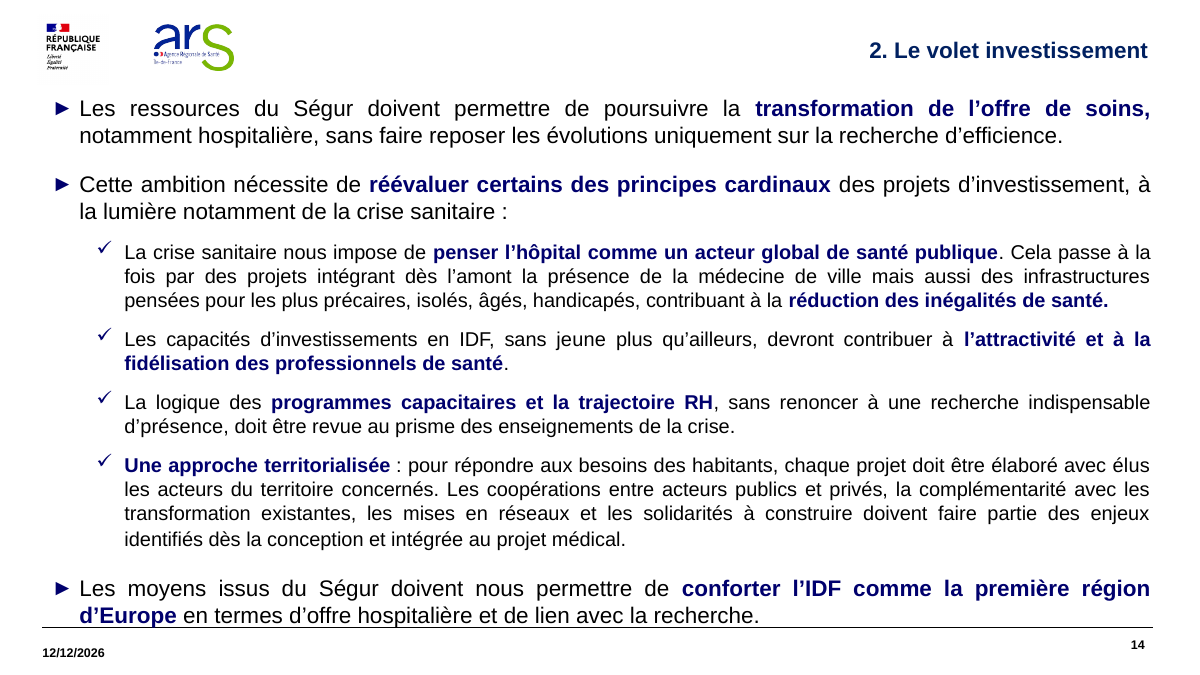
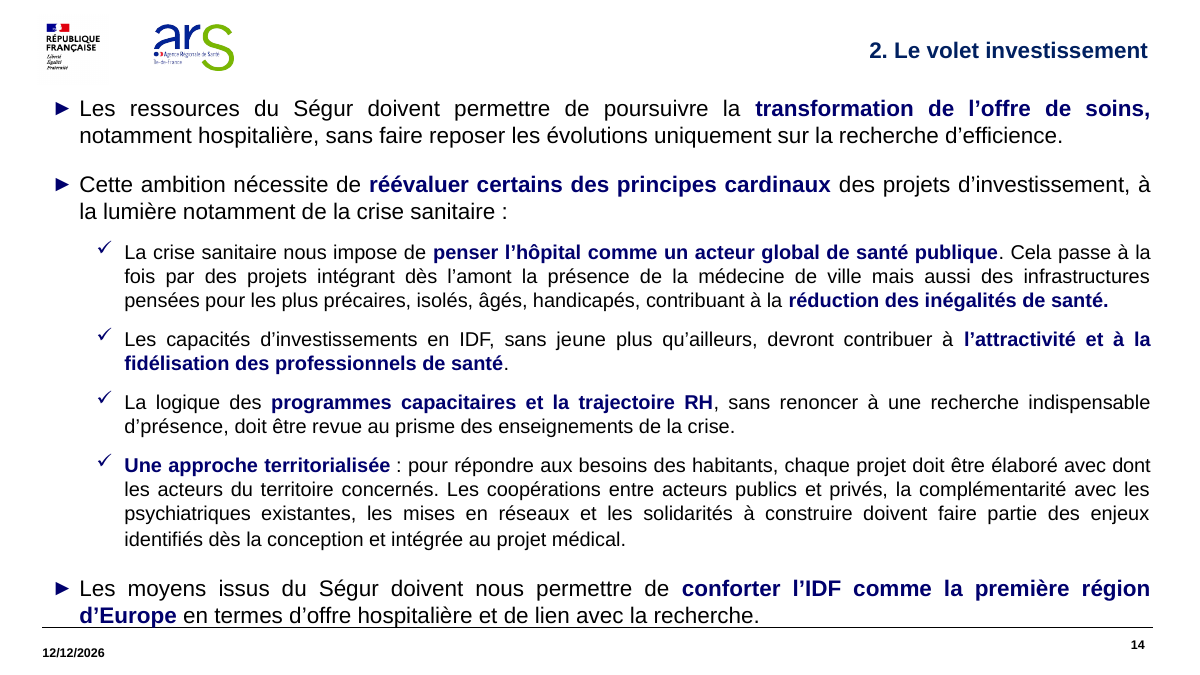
élus: élus -> dont (1131, 466)
transformation: transformation -> psychiatriques (188, 514)
